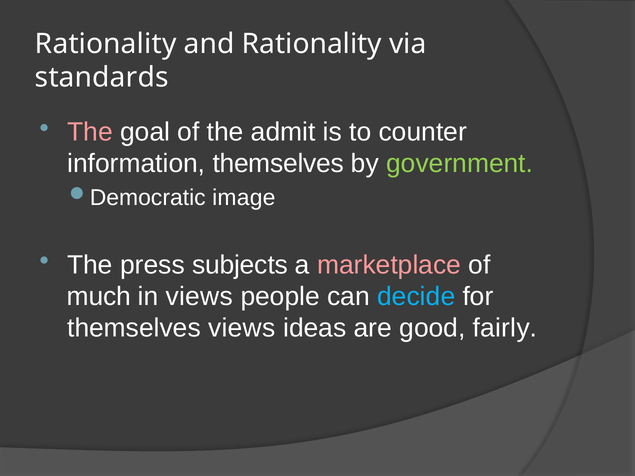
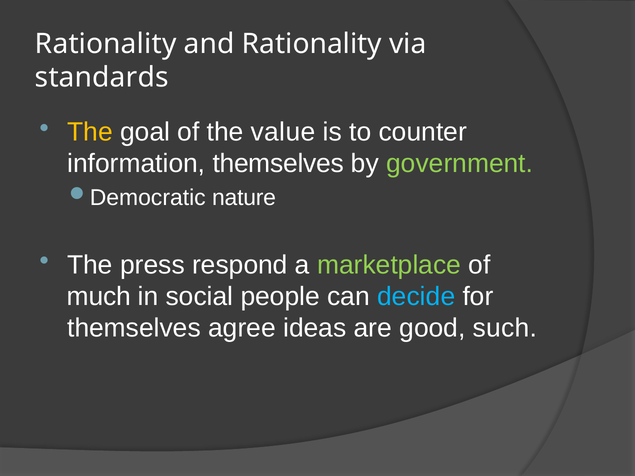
The colour: pink -> yellow (90, 132)
admit: admit -> value (283, 132)
image: image -> nature (244, 198)
subjects: subjects -> respond (240, 265)
marketplace colour: pink -> light green (389, 265)
in views: views -> social (199, 297)
themselves views: views -> agree (242, 328)
fairly: fairly -> such (505, 328)
